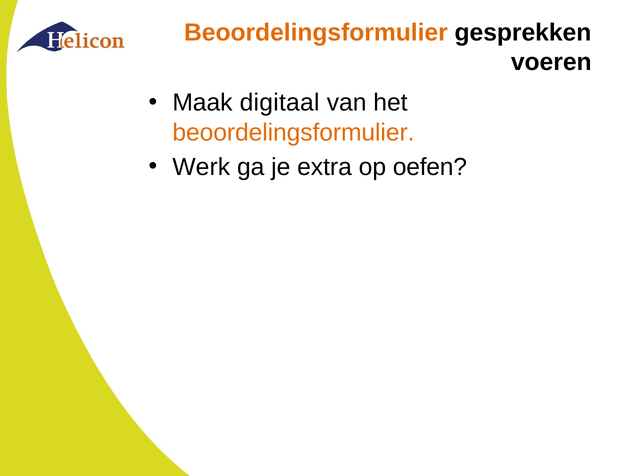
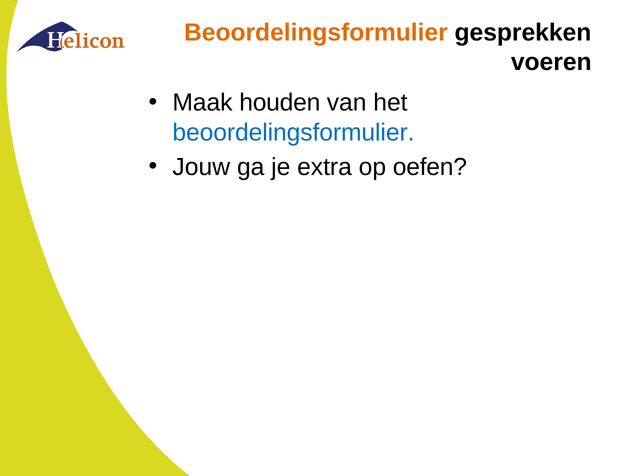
digitaal: digitaal -> houden (280, 103)
beoordelingsformulier colour: orange -> blue (293, 132)
Werk: Werk -> Jouw (201, 167)
